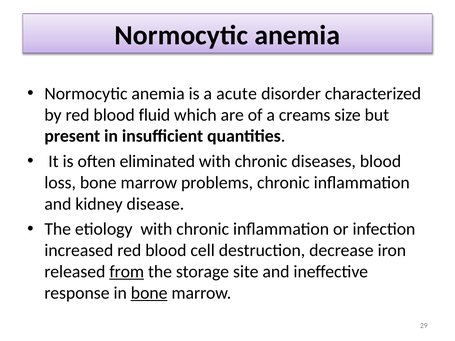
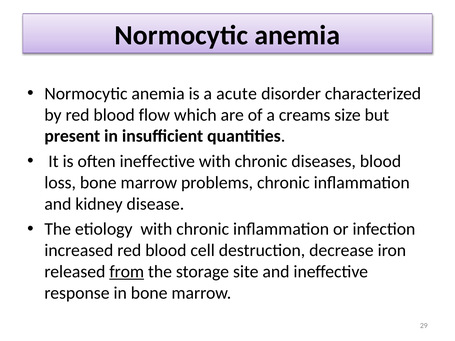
fluid: fluid -> flow (154, 115)
often eliminated: eliminated -> ineffective (157, 162)
bone underline: present -> none (149, 293)
